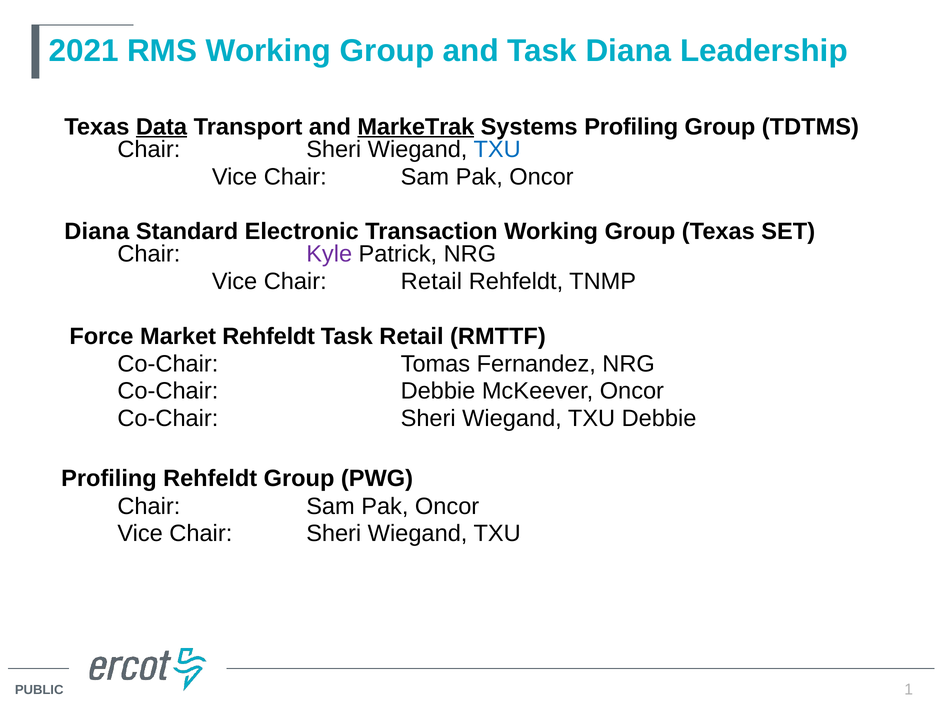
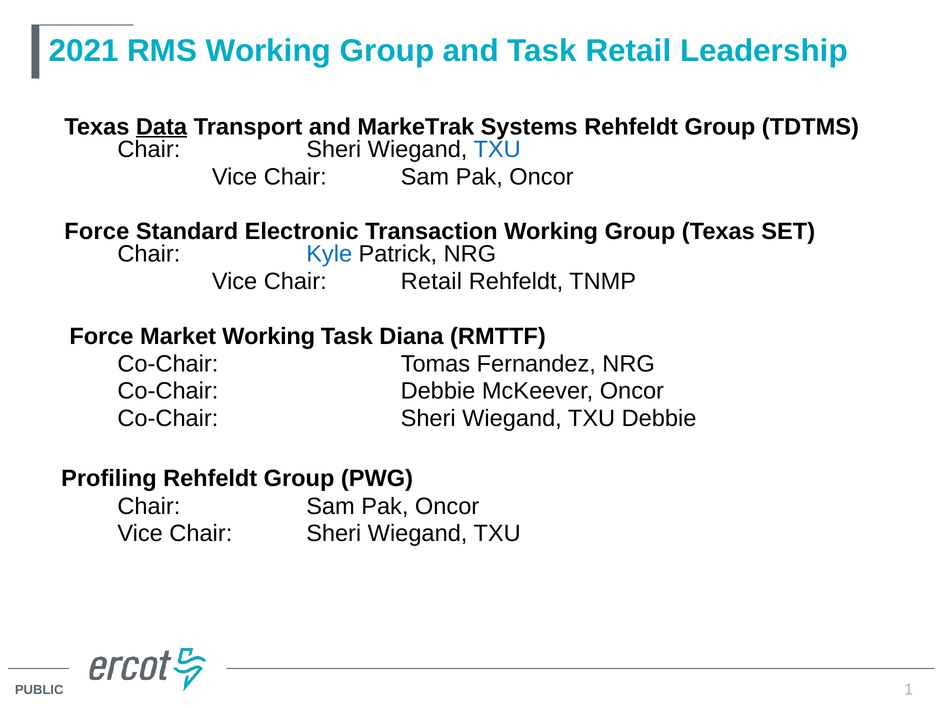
Task Diana: Diana -> Retail (628, 51)
MarkeTrak underline: present -> none (416, 127)
Systems Profiling: Profiling -> Rehfeldt (631, 127)
Diana: Diana -> Force (97, 232)
Kyle colour: purple -> blue (329, 254)
Market Rehfeldt: Rehfeldt -> Working (269, 336)
Task Retail: Retail -> Diana (411, 336)
